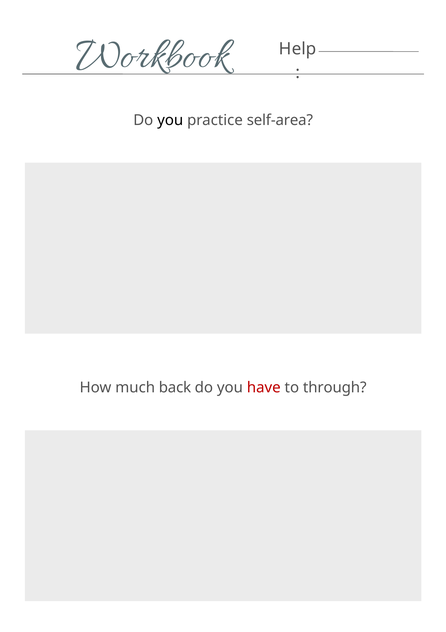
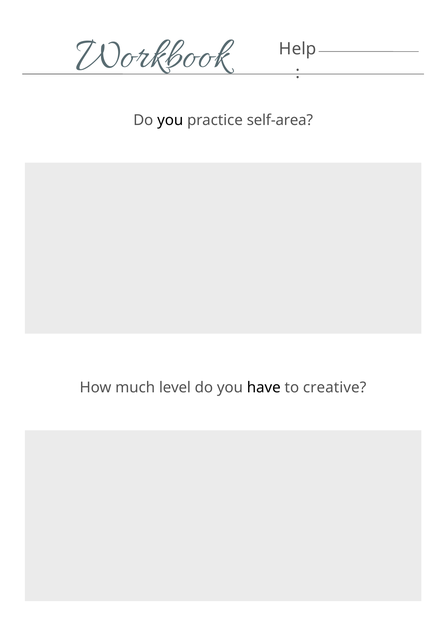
back: back -> level (175, 387)
have colour: red -> black (264, 387)
through: through -> creative (335, 387)
